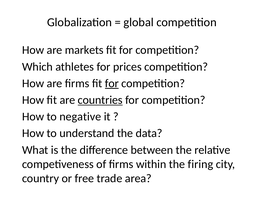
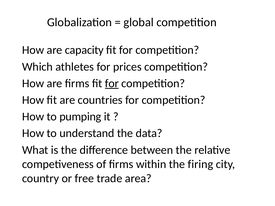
markets: markets -> capacity (84, 50)
countries underline: present -> none (100, 100)
negative: negative -> pumping (80, 117)
